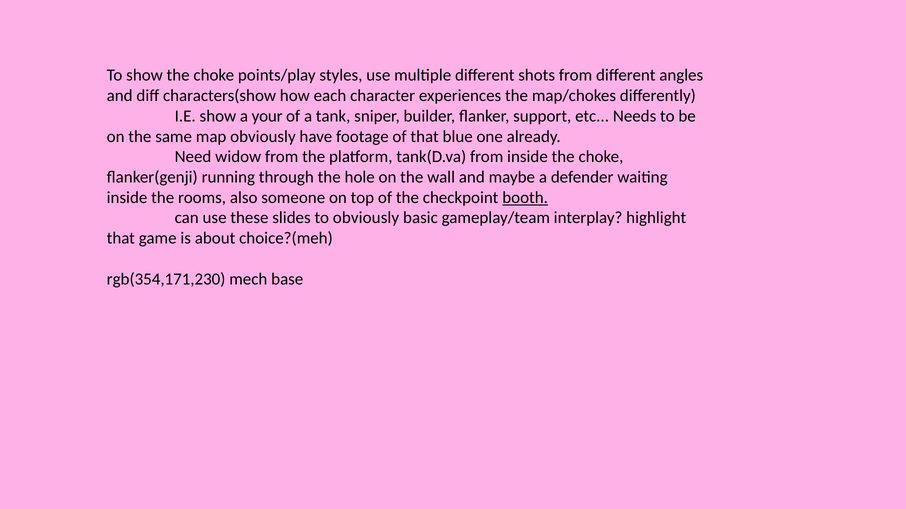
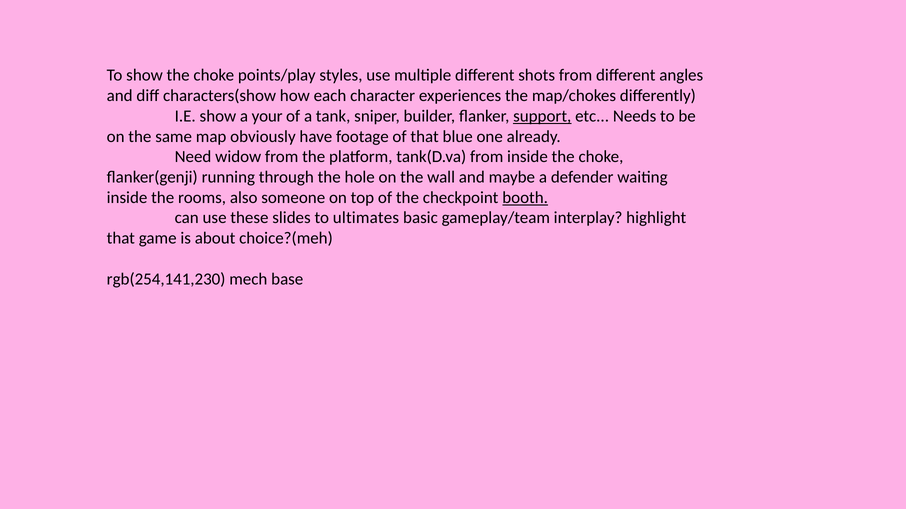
support underline: none -> present (542, 116)
to obviously: obviously -> ultimates (366, 218)
rgb(354,171,230: rgb(354,171,230 -> rgb(254,141,230 (166, 279)
